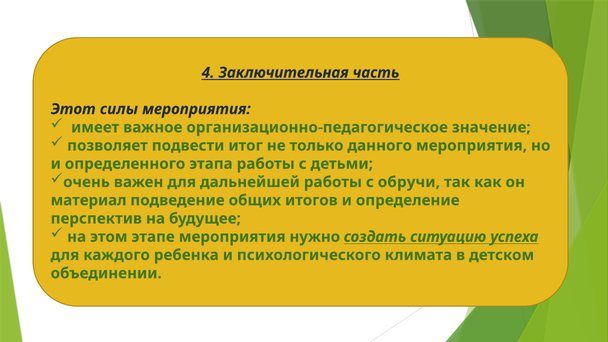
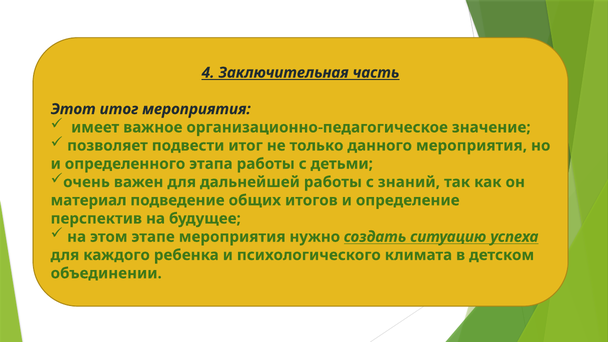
Этот силы: силы -> итог (119, 109)
обручи: обручи -> знаний (409, 182)
